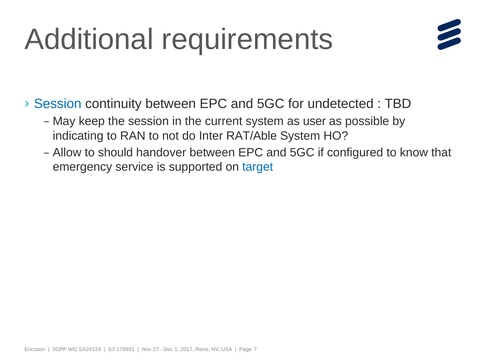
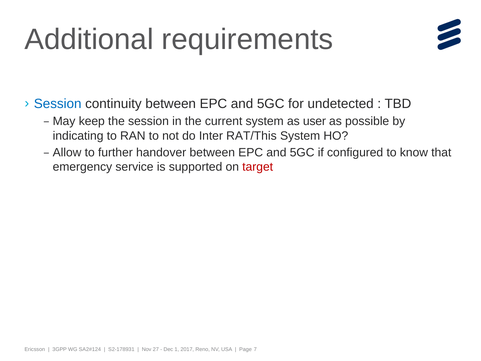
RAT/Able: RAT/Able -> RAT/This (251, 136)
should: should -> further (115, 152)
target colour: blue -> red (258, 167)
